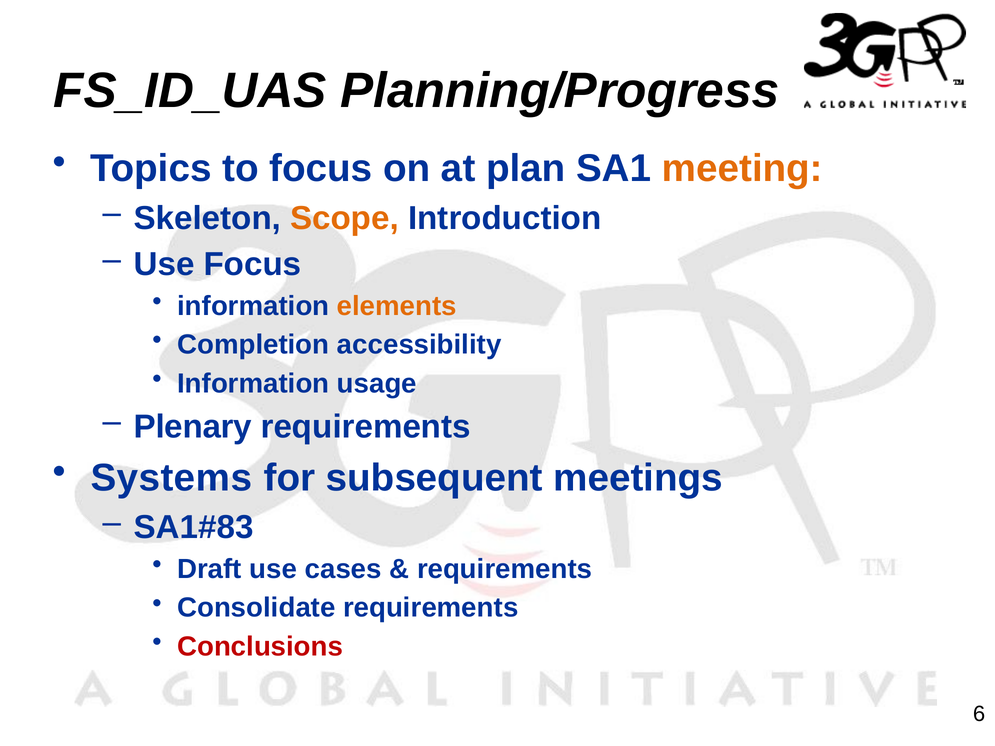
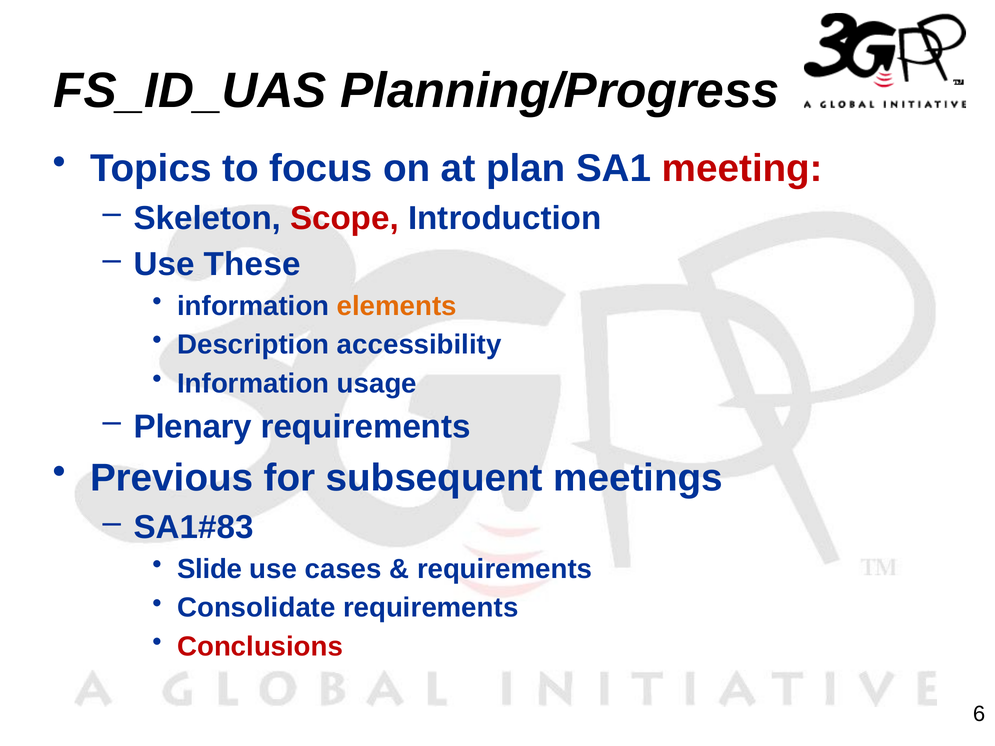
meeting colour: orange -> red (742, 169)
Scope colour: orange -> red (344, 218)
Use Focus: Focus -> These (252, 265)
Completion: Completion -> Description (253, 345)
Systems: Systems -> Previous (172, 478)
Draft: Draft -> Slide (210, 569)
